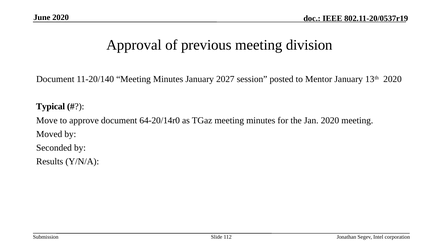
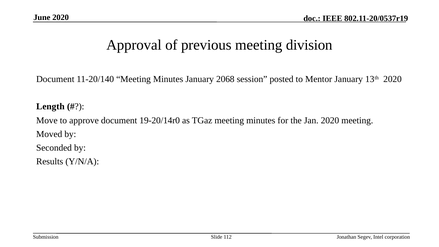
2027: 2027 -> 2068 (225, 79)
Typical: Typical -> Length (50, 107)
64-20/14r0: 64-20/14r0 -> 19-20/14r0 (160, 120)
